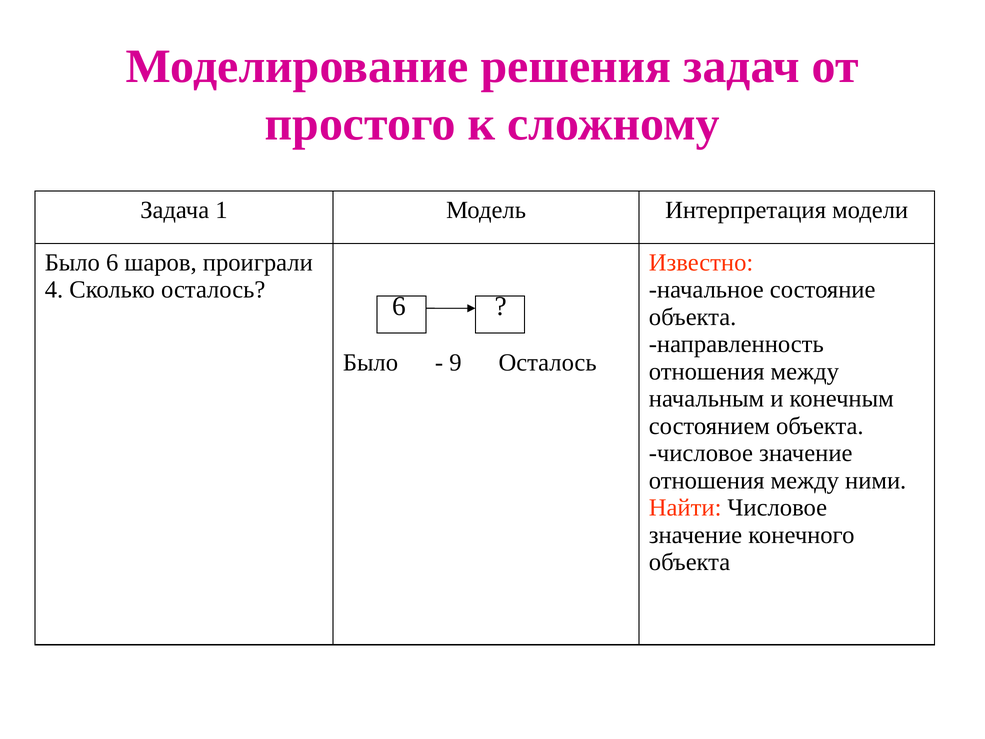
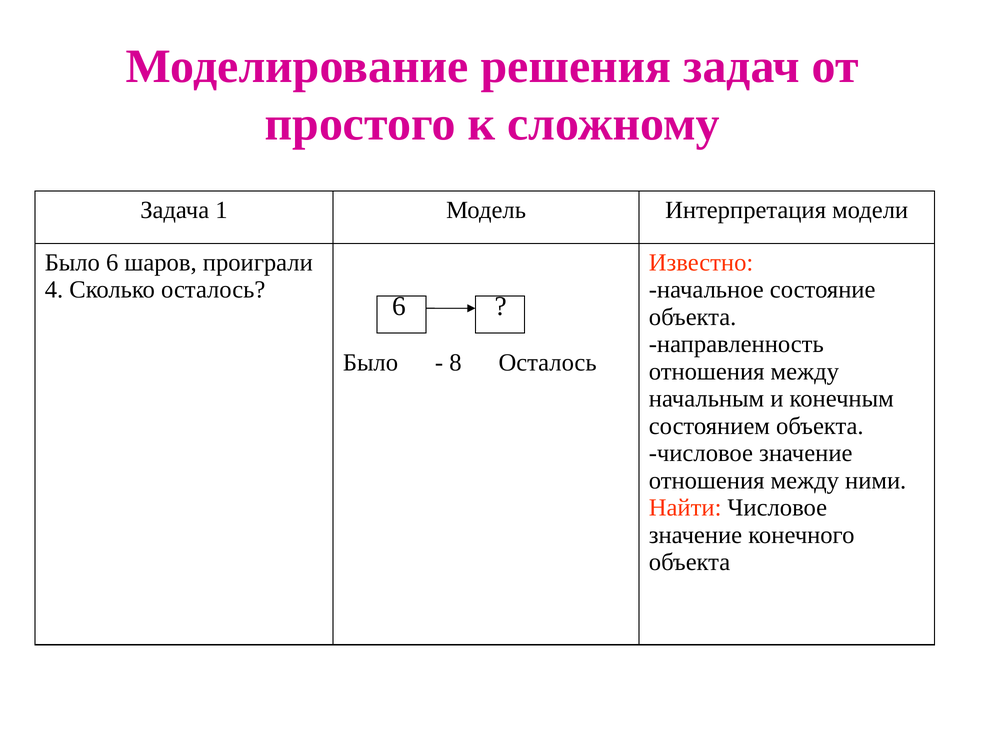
9: 9 -> 8 (456, 362)
